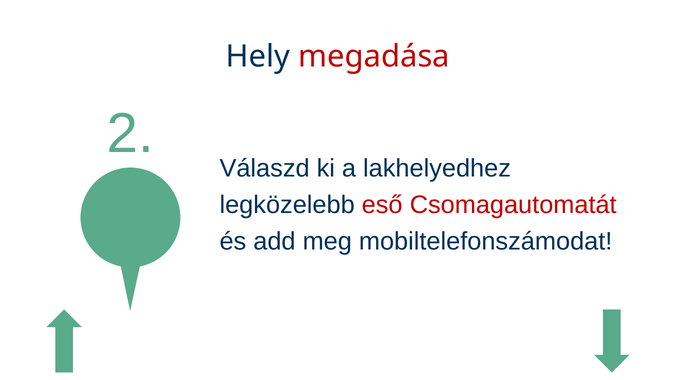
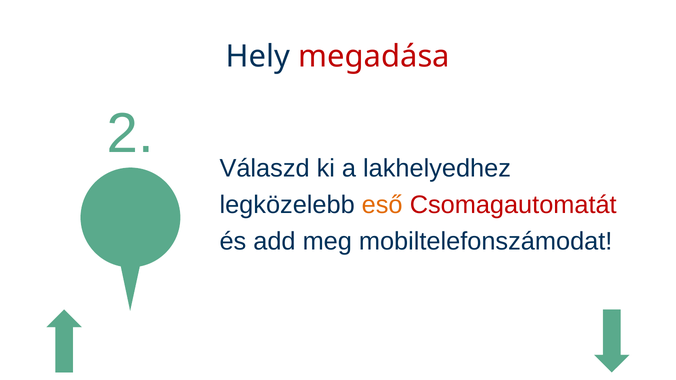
eső colour: red -> orange (382, 205)
